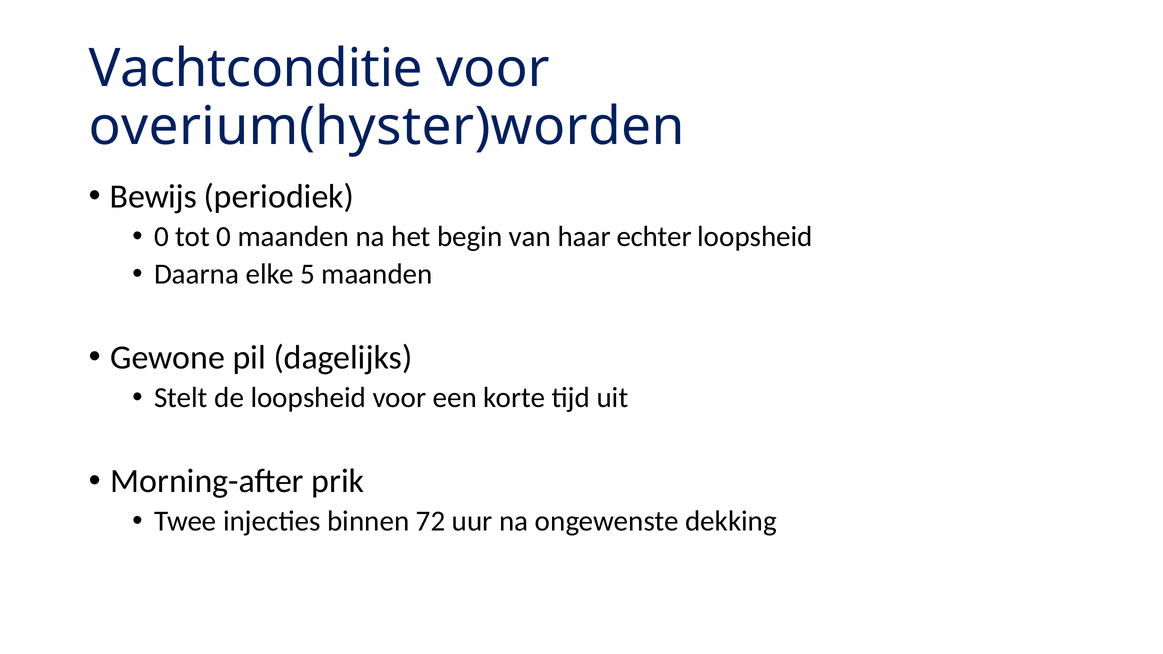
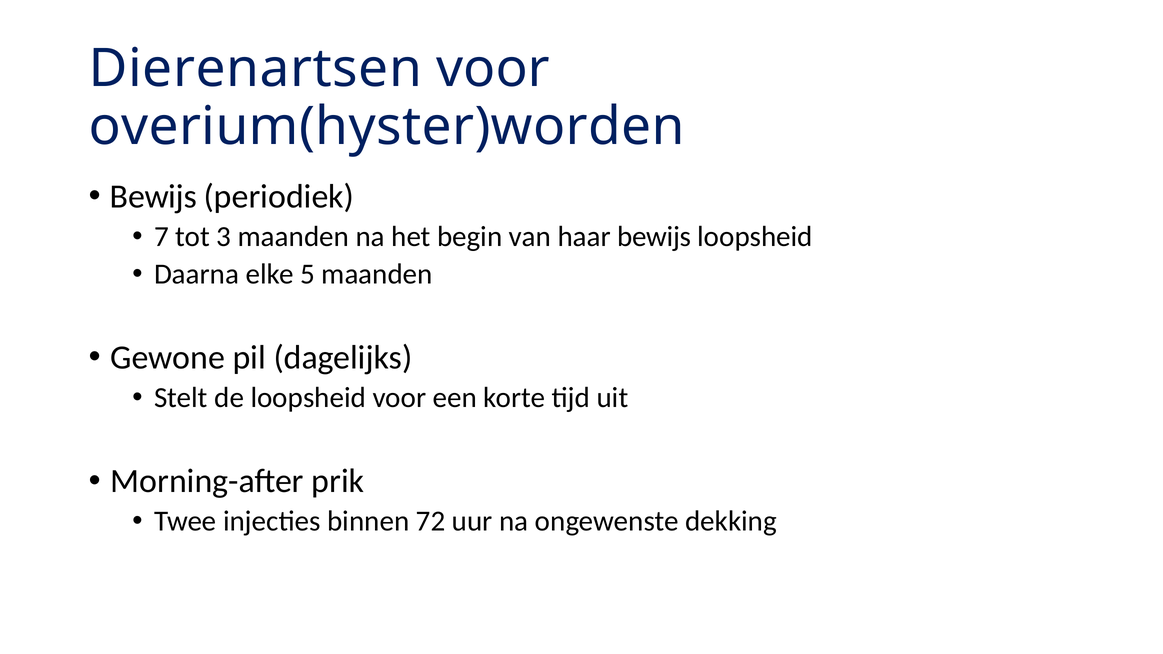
Vachtconditie: Vachtconditie -> Dierenartsen (255, 69)
0: 0 -> 7 (161, 237)
tot 0: 0 -> 3 (224, 237)
haar echter: echter -> bewijs (654, 237)
